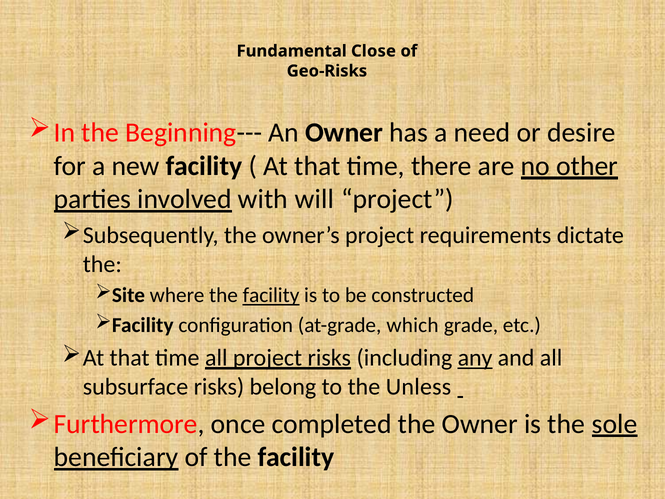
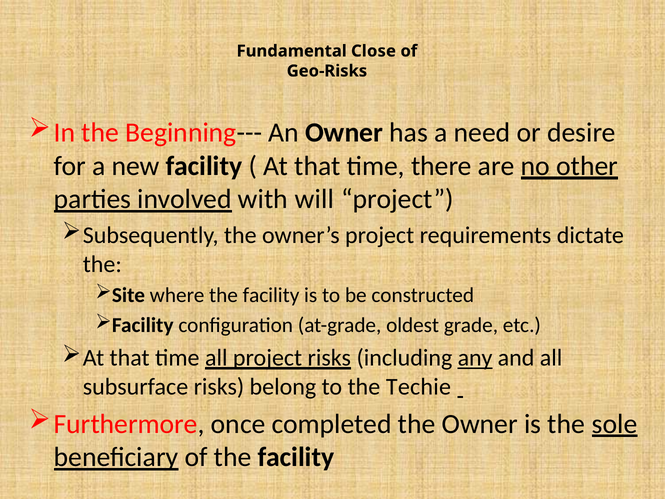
facility underline: present -> none (271, 295)
which: which -> oldest (413, 325)
Unless: Unless -> Techie (418, 387)
